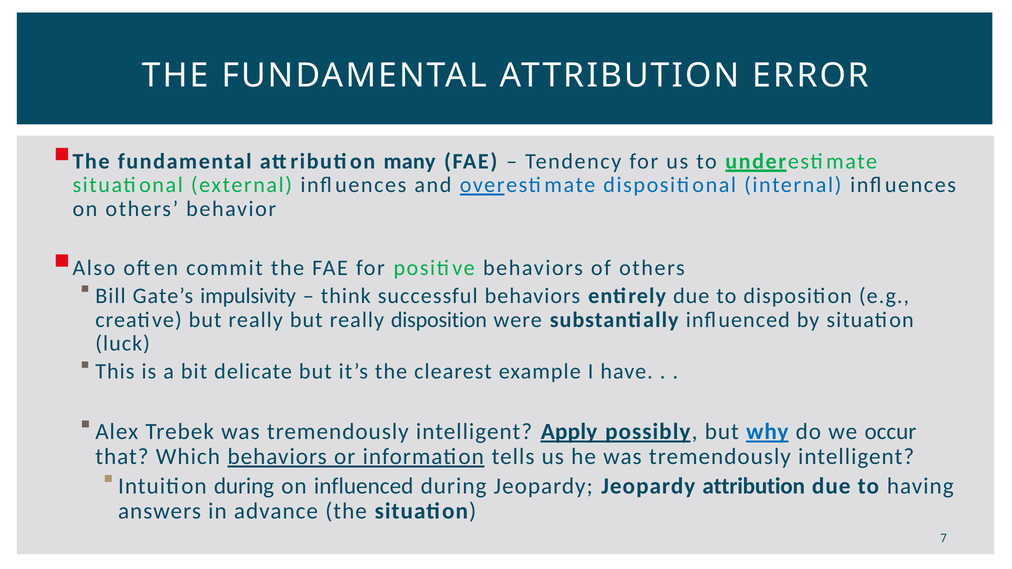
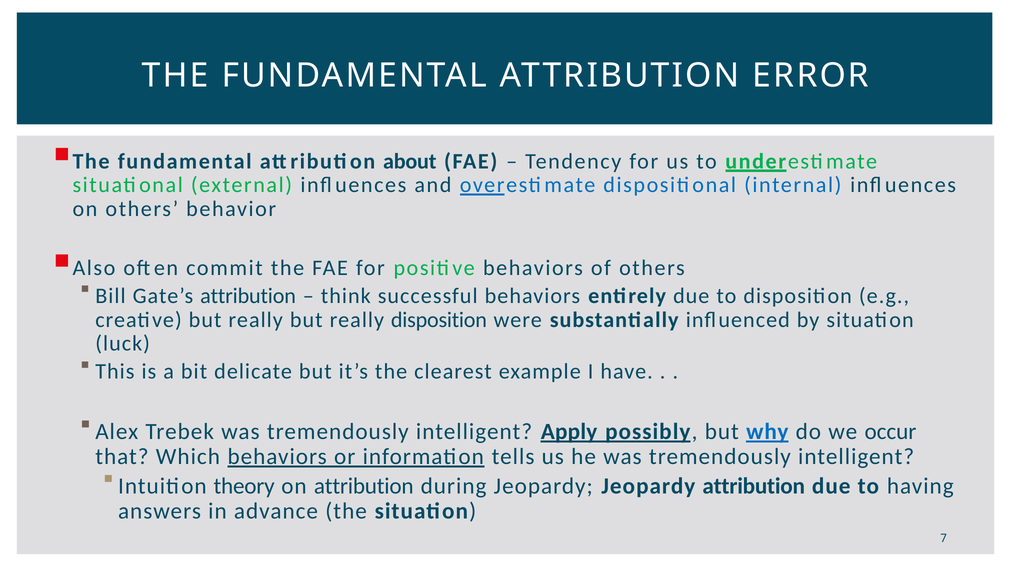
many: many -> about (410, 161)
Gate’s impulsivity: impulsivity -> attribution (248, 296)
Intuition during: during -> theory (244, 486)
on influenced: influenced -> attribution (364, 486)
